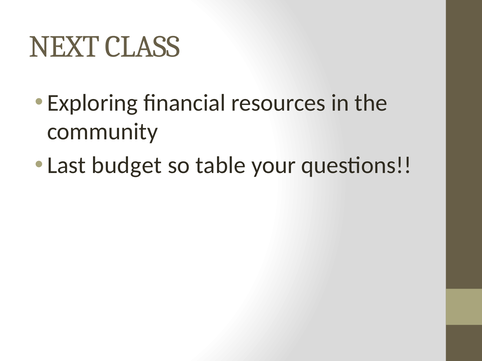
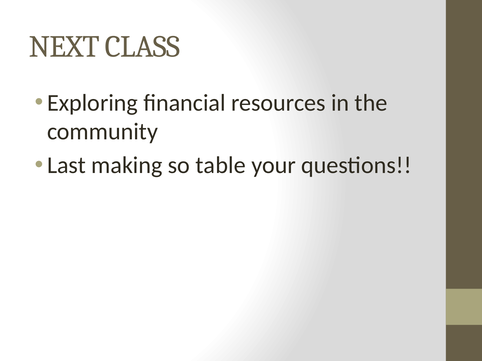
budget: budget -> making (127, 166)
